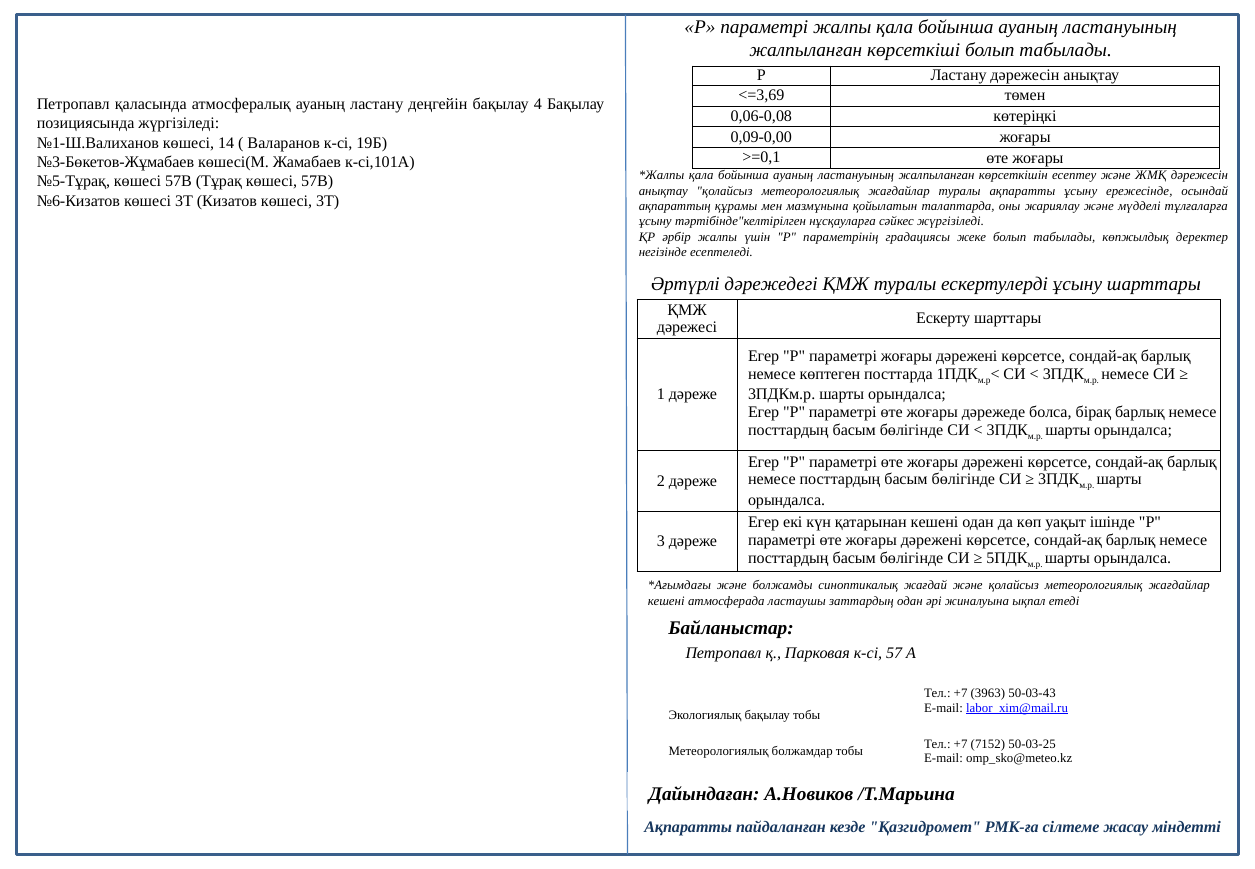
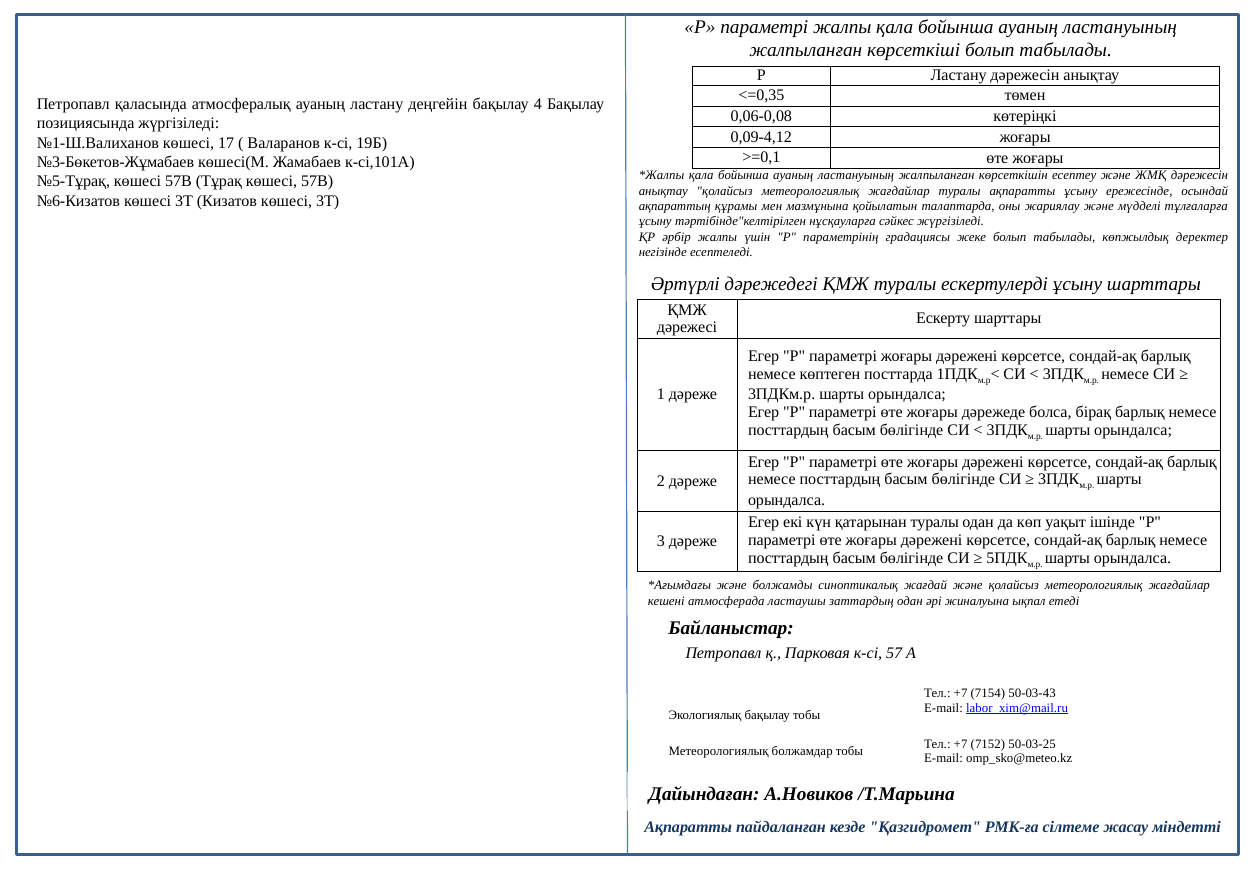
<=3,69: <=3,69 -> <=0,35 (761, 95)
0,09-0,00: 0,09-0,00 -> 0,09-4,12 (761, 137)
14: 14 -> 17 (226, 143)
қатарынан кешені: кешені -> туралы (935, 522)
3963: 3963 -> 7154 (988, 694)
